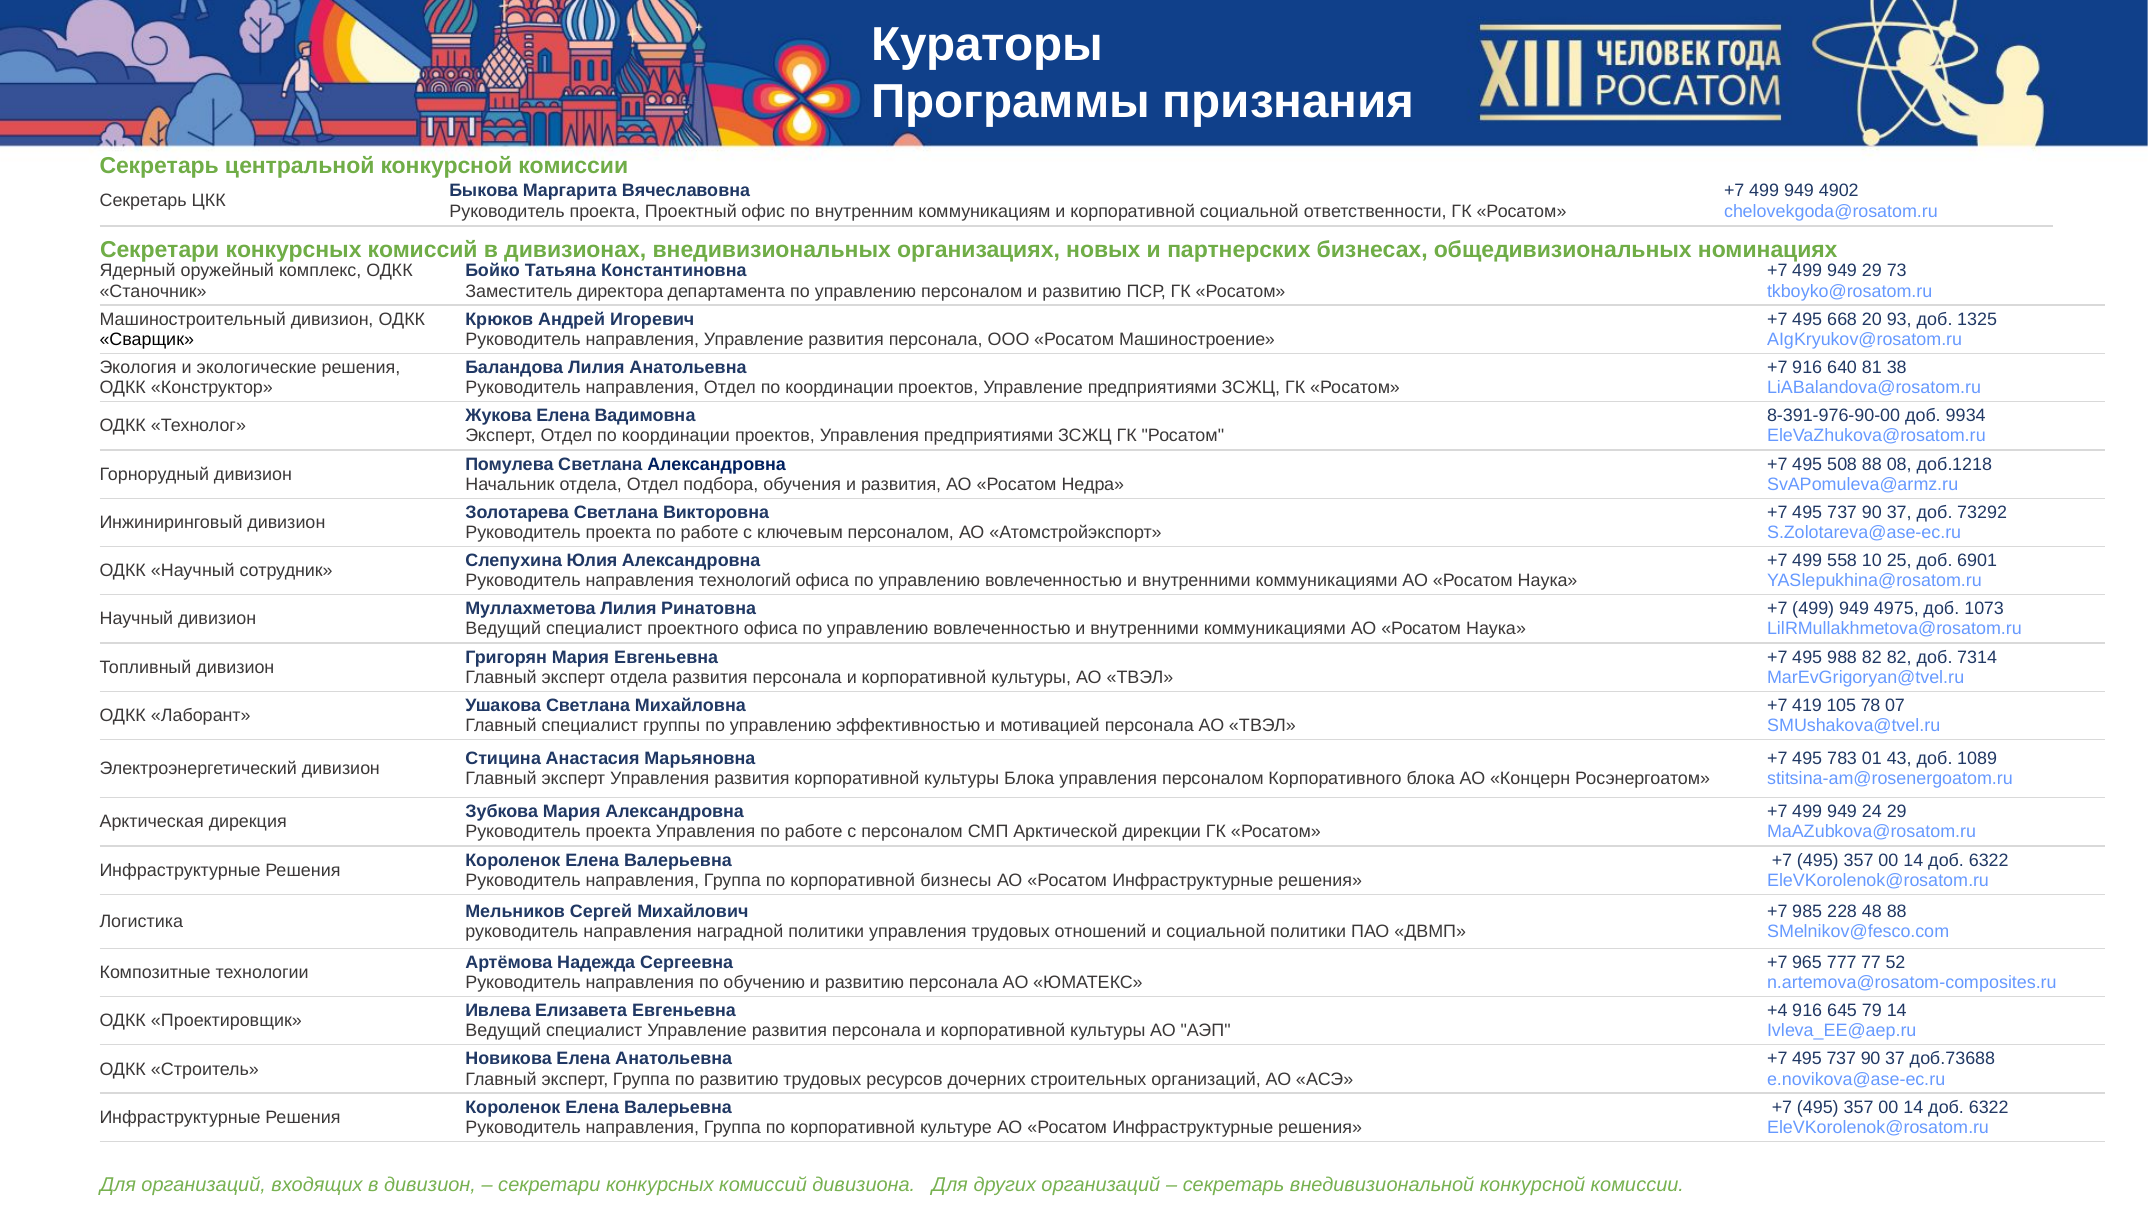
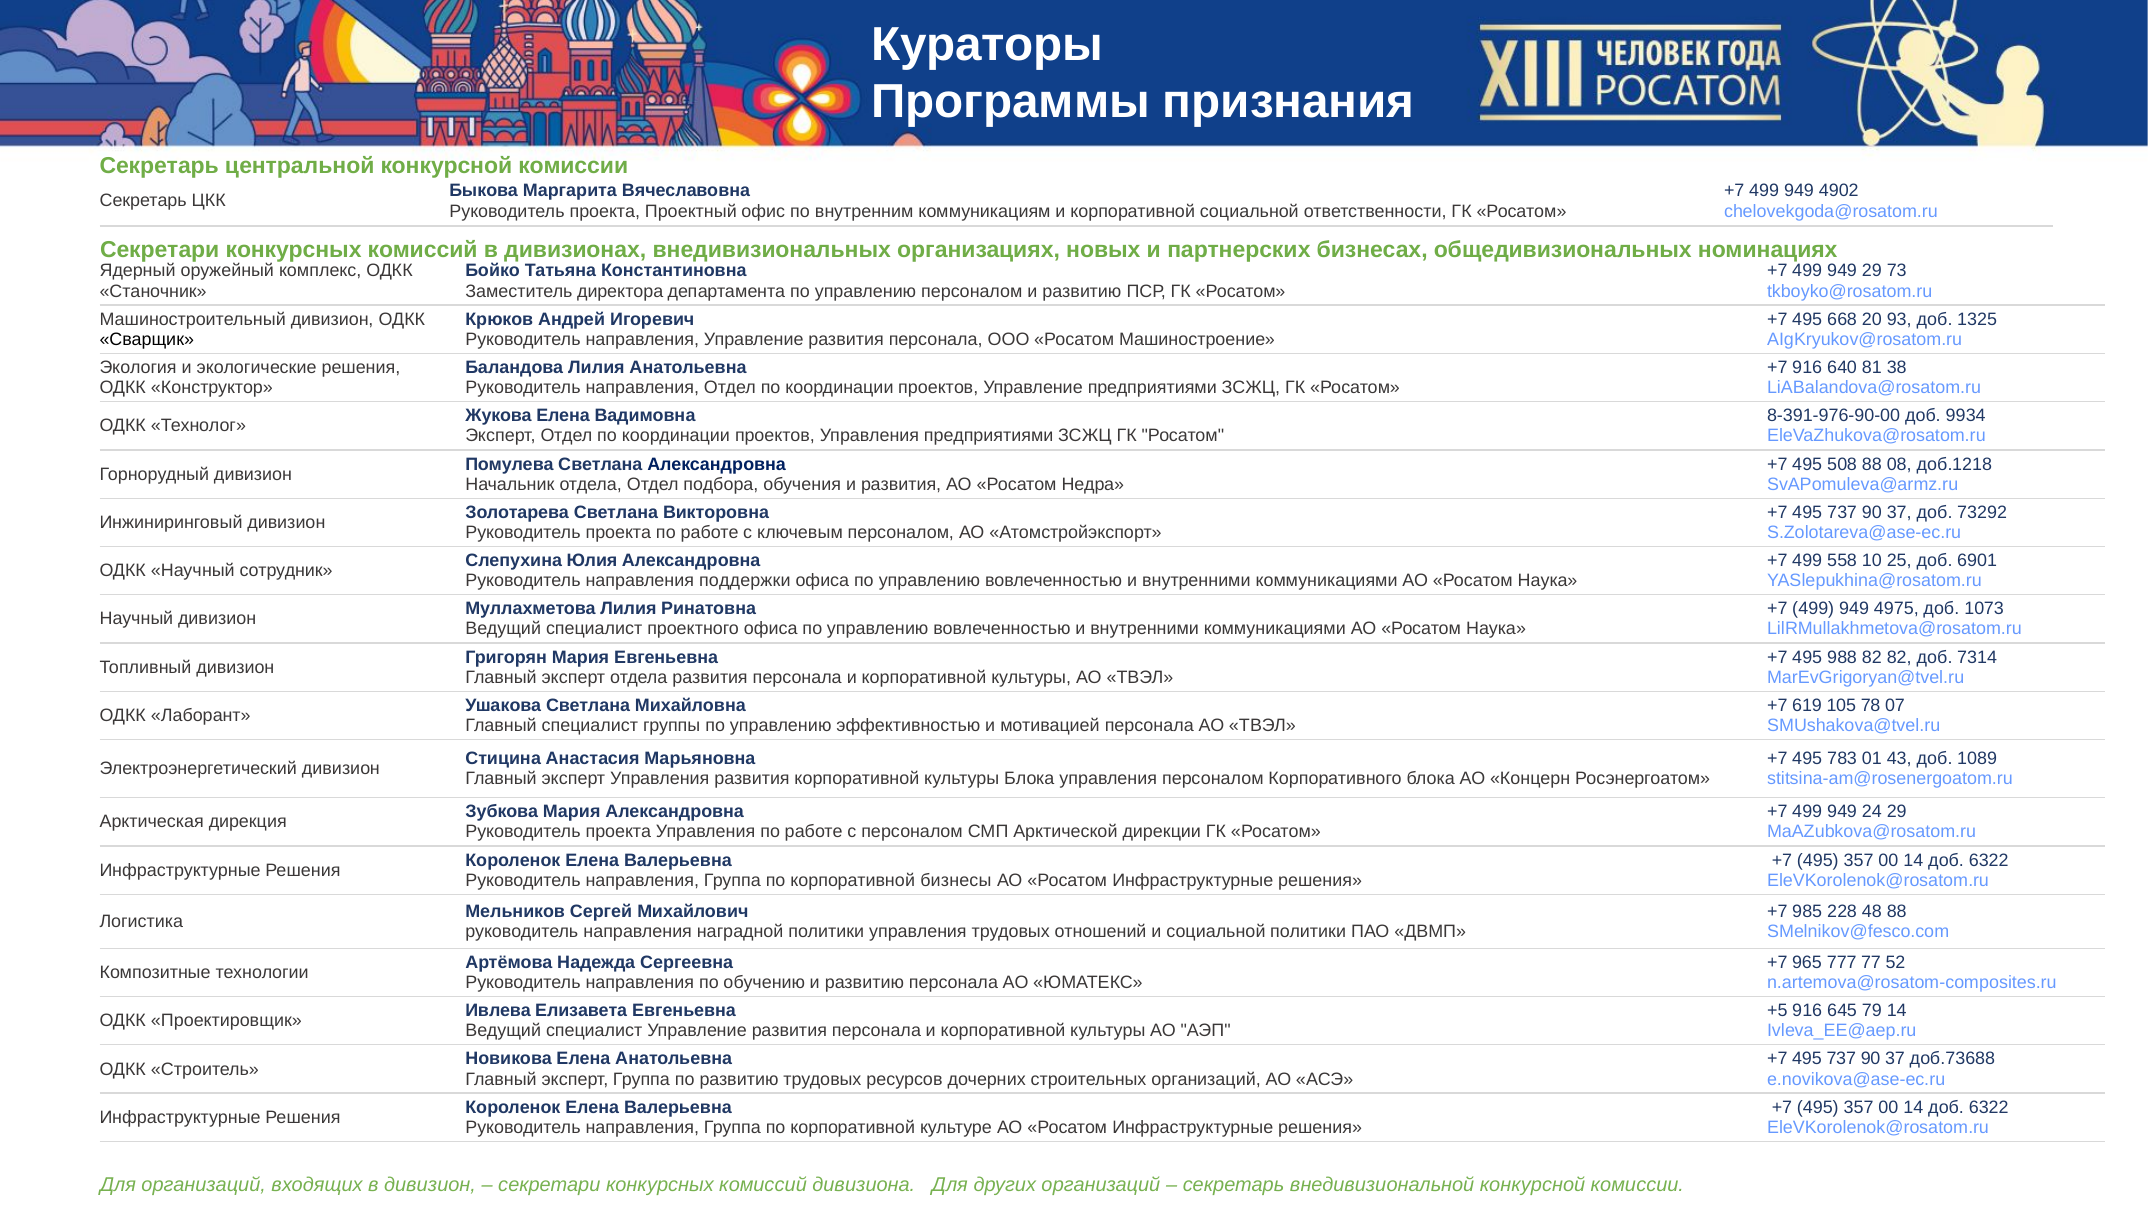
технологий: технологий -> поддержки (745, 581)
419: 419 -> 619 (1807, 705)
+4: +4 -> +5 (1777, 1011)
